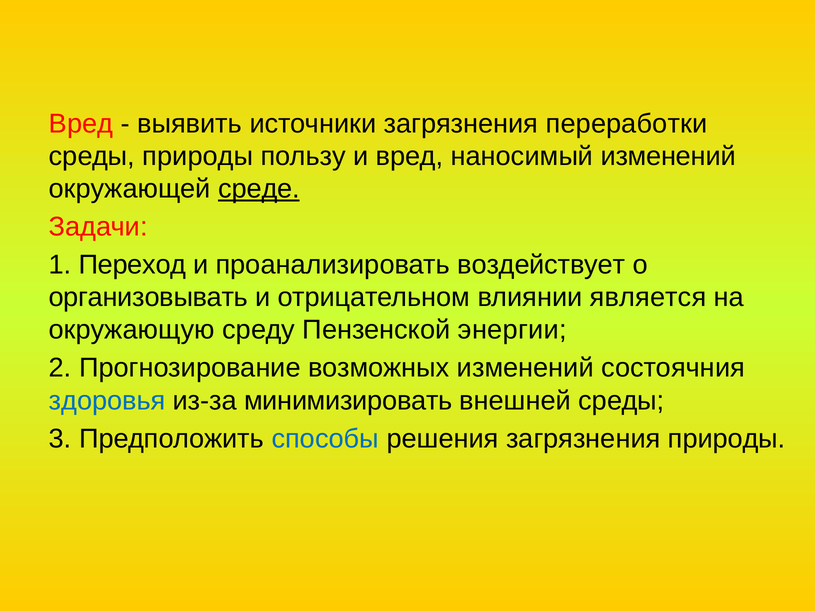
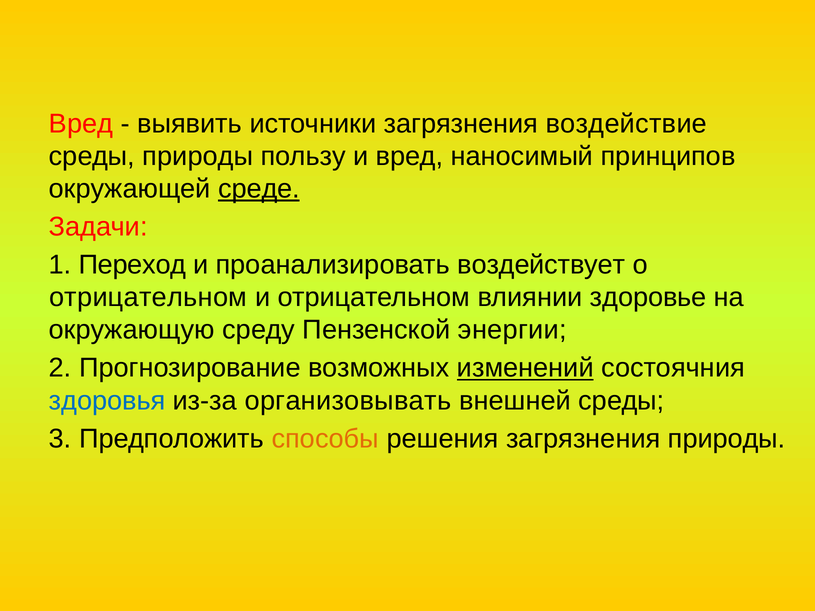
переработки: переработки -> воздействие (626, 124)
наносимый изменений: изменений -> принципов (668, 156)
организовывать: организовывать -> отрицательном (148, 298)
является: является -> здоровье (648, 298)
изменений underline: none -> present (525, 368)
минимизировать: минимизировать -> организовывать (348, 401)
способы colour: blue -> orange (325, 439)
